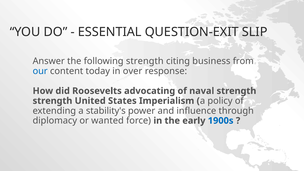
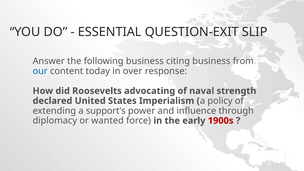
following strength: strength -> business (145, 61)
strength: strength -> declared (52, 101)
stability's: stability's -> support's (106, 111)
1900s colour: blue -> red (221, 121)
